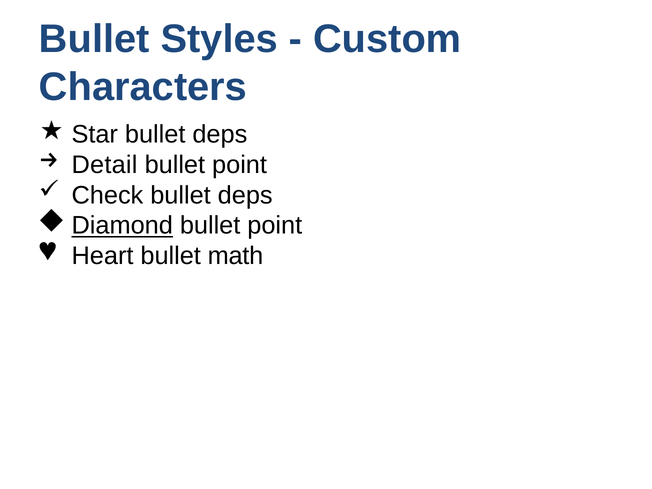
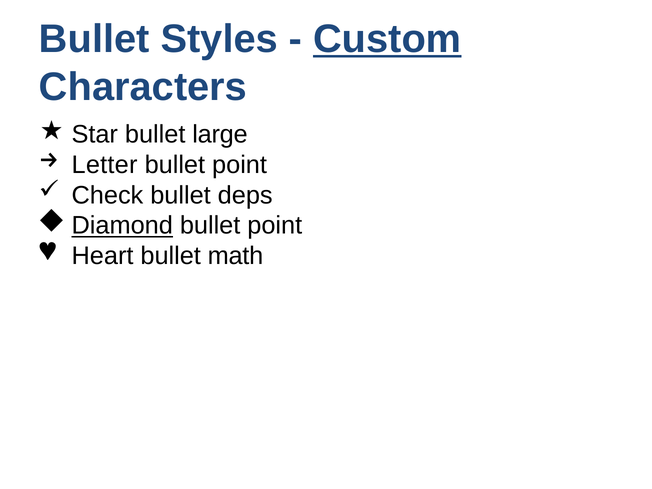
Custom underline: none -> present (387, 39)
Star bullet deps: deps -> large (220, 134)
Detail: Detail -> Letter (105, 165)
